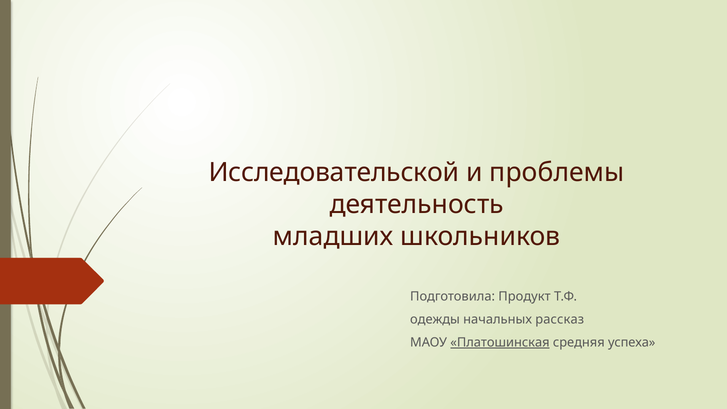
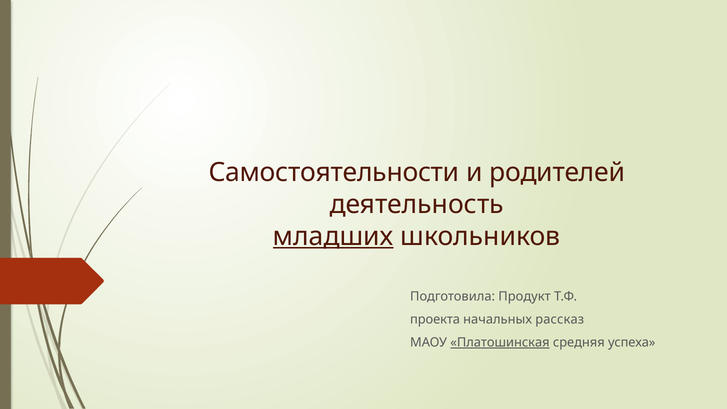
Исследовательской: Исследовательской -> Самостоятельности (334, 173)
проблемы: проблемы -> родителей (557, 173)
младших underline: none -> present (333, 236)
одежды: одежды -> проекта (435, 319)
